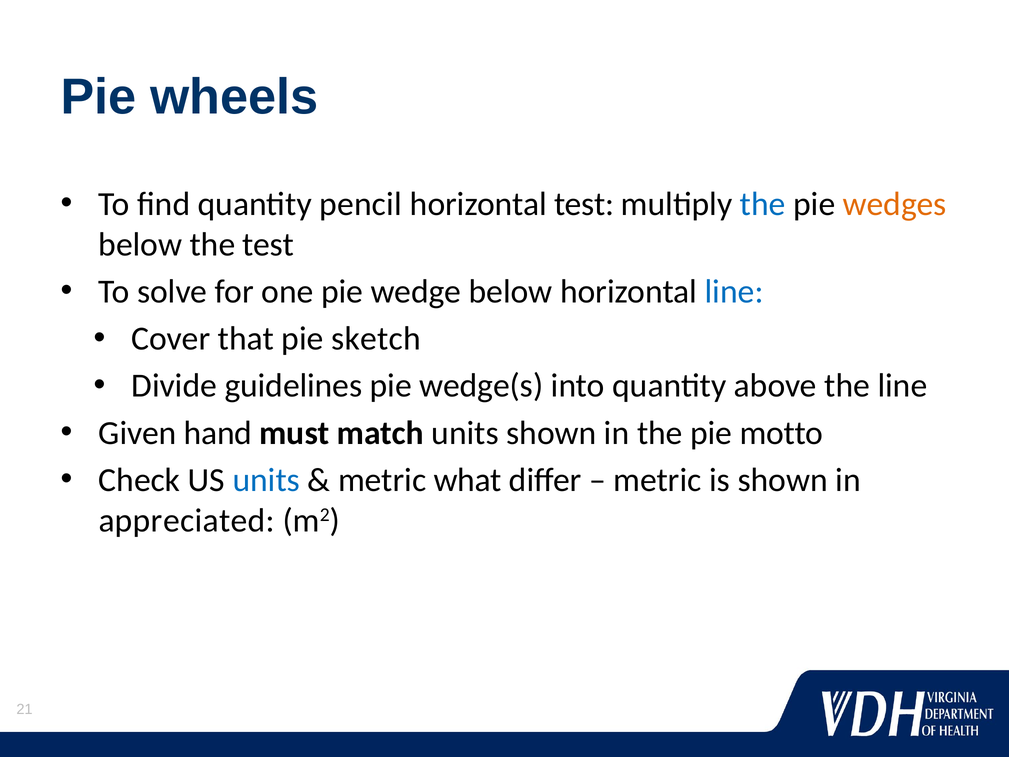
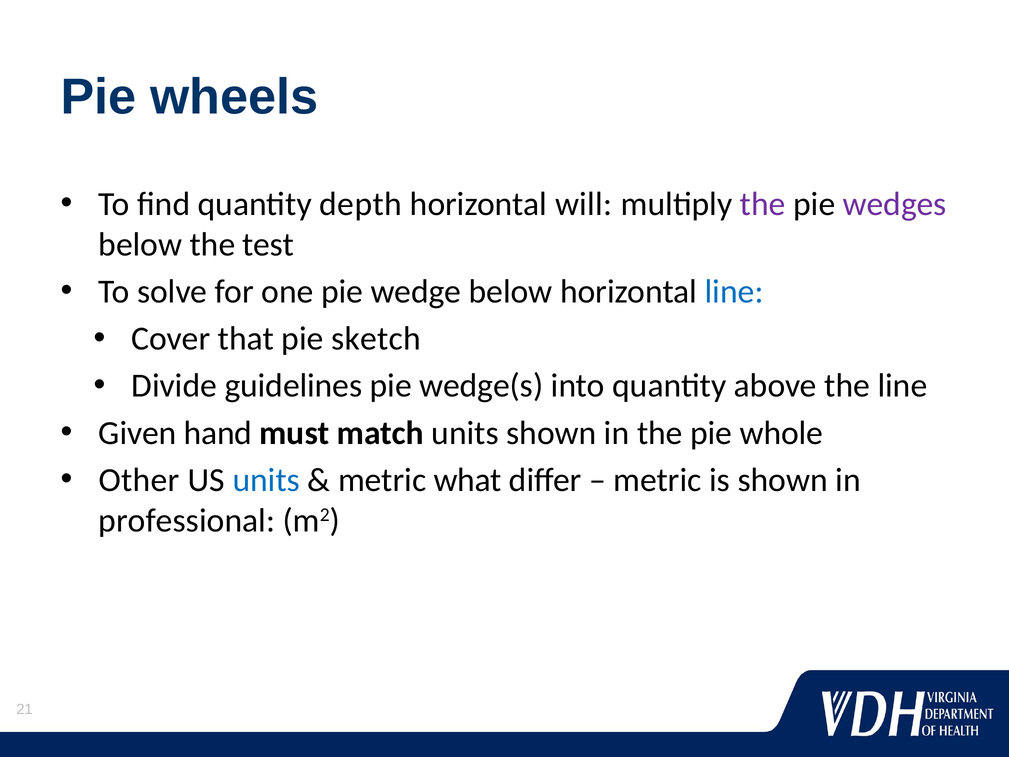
pencil: pencil -> depth (361, 204)
horizontal test: test -> will (584, 204)
the colour: blue -> purple (763, 204)
wedges colour: orange -> purple (895, 204)
motto: motto -> whole (781, 433)
Check: Check -> Other (139, 480)
appreciated: appreciated -> professional (187, 520)
